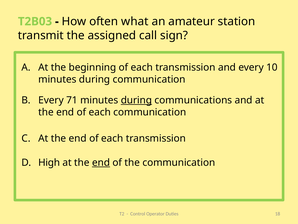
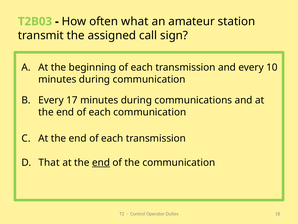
71: 71 -> 17 (72, 100)
during underline: present -> none (136, 100)
High: High -> That (49, 162)
